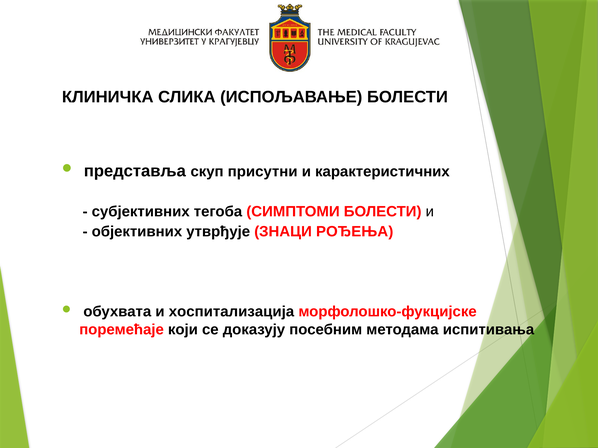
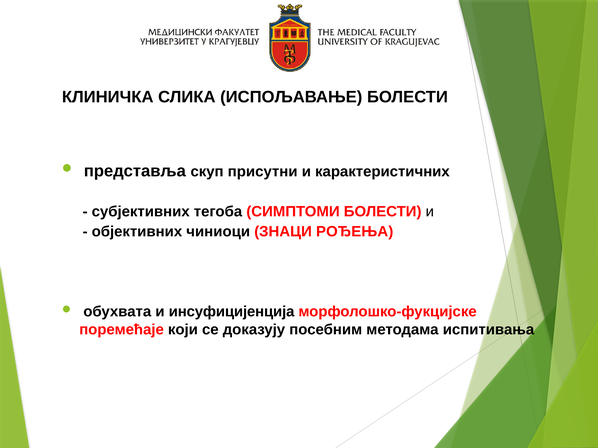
утврђује: утврђује -> чиниоци (218, 232)
хоспитализација: хоспитализација -> инсуфицијенција (232, 312)
